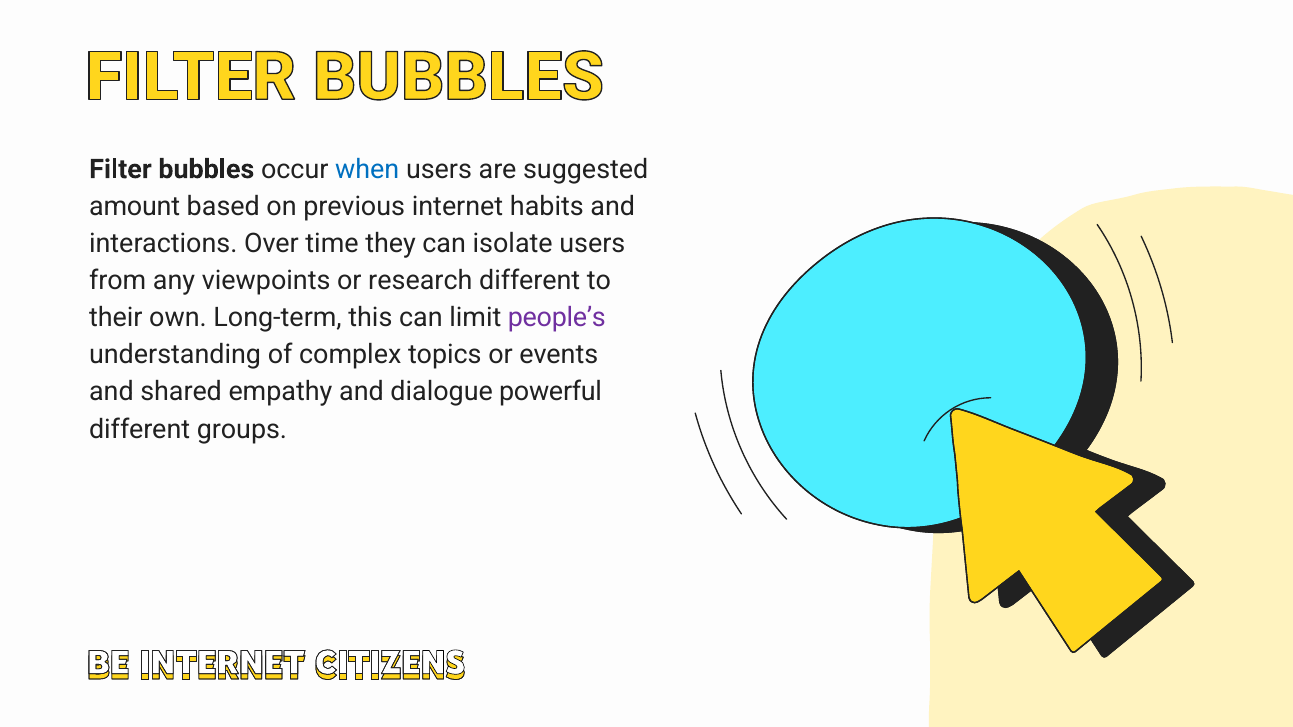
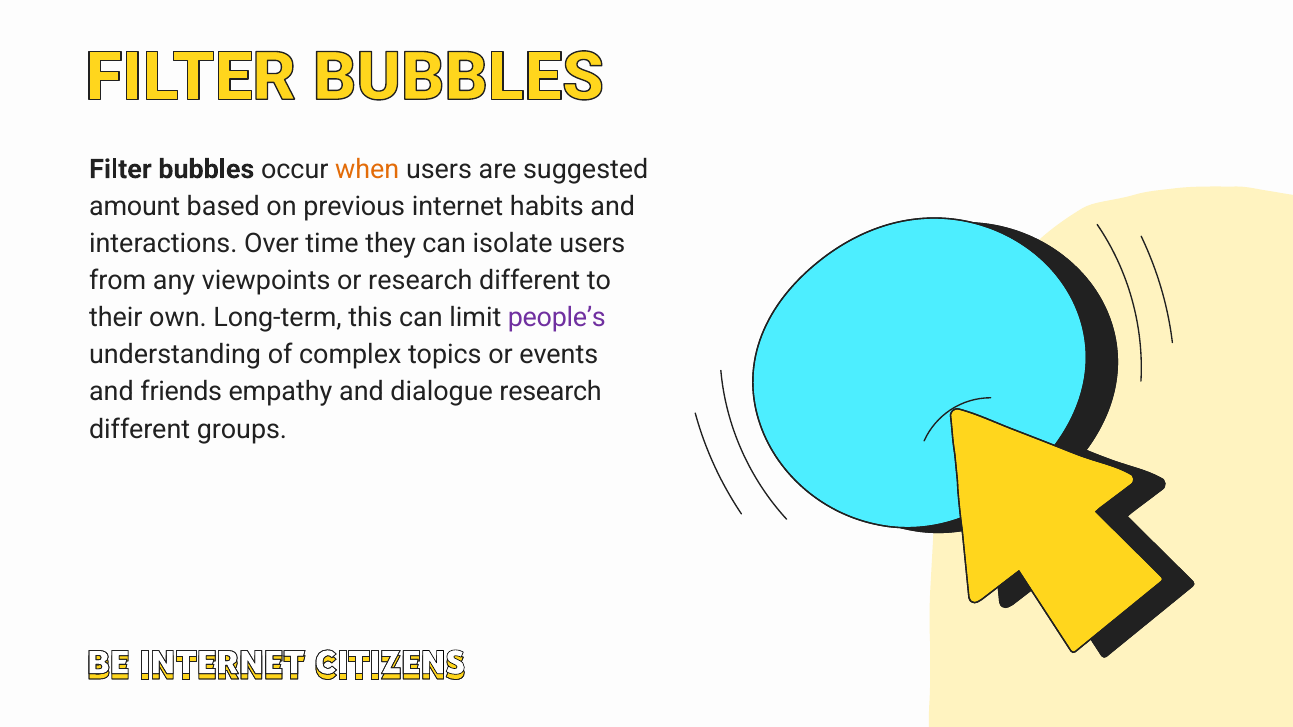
when colour: blue -> orange (367, 169)
shared: shared -> friends (181, 392)
dialogue powerful: powerful -> research (551, 392)
